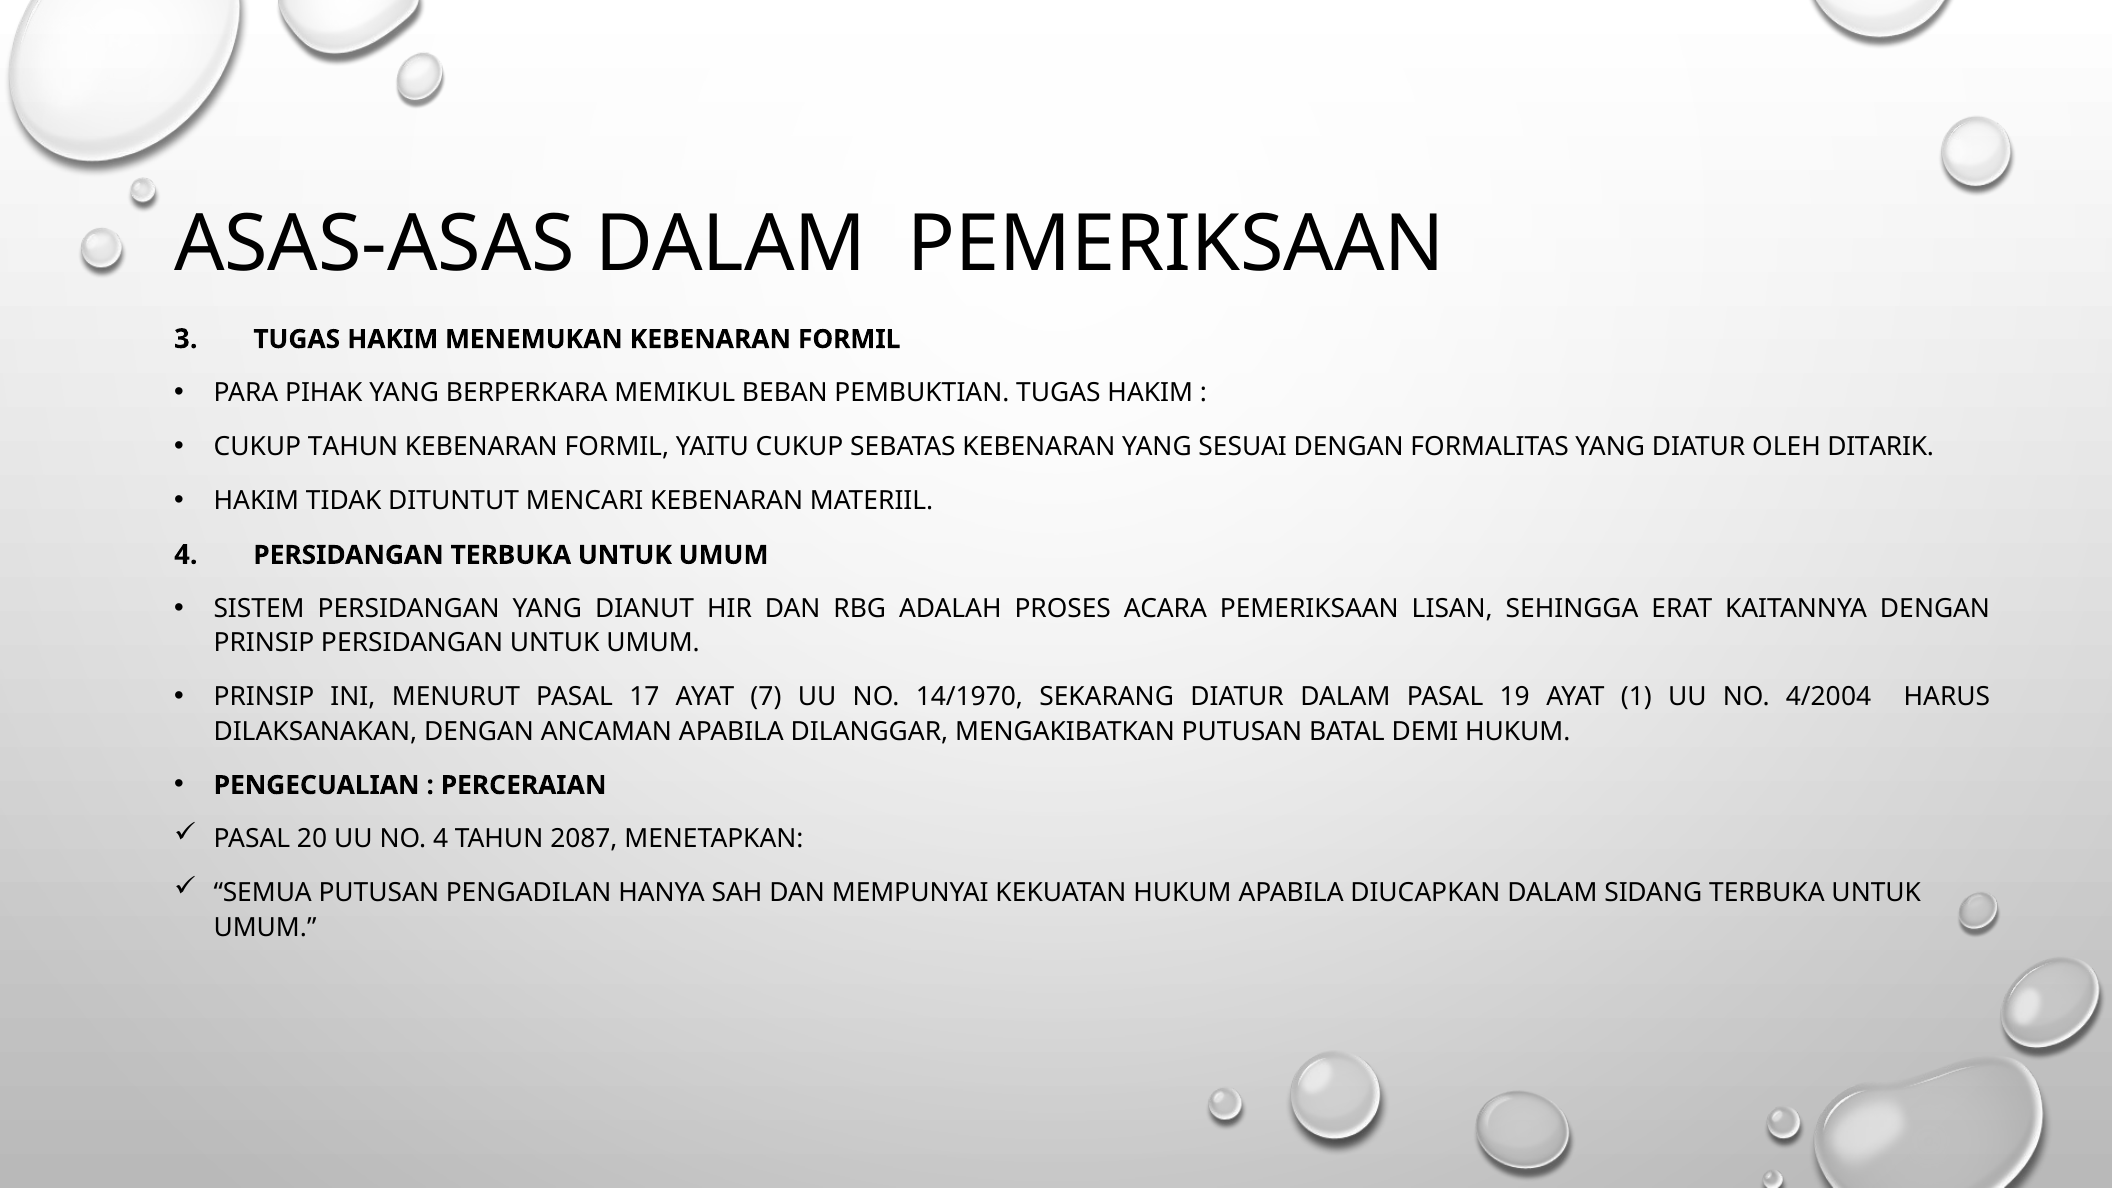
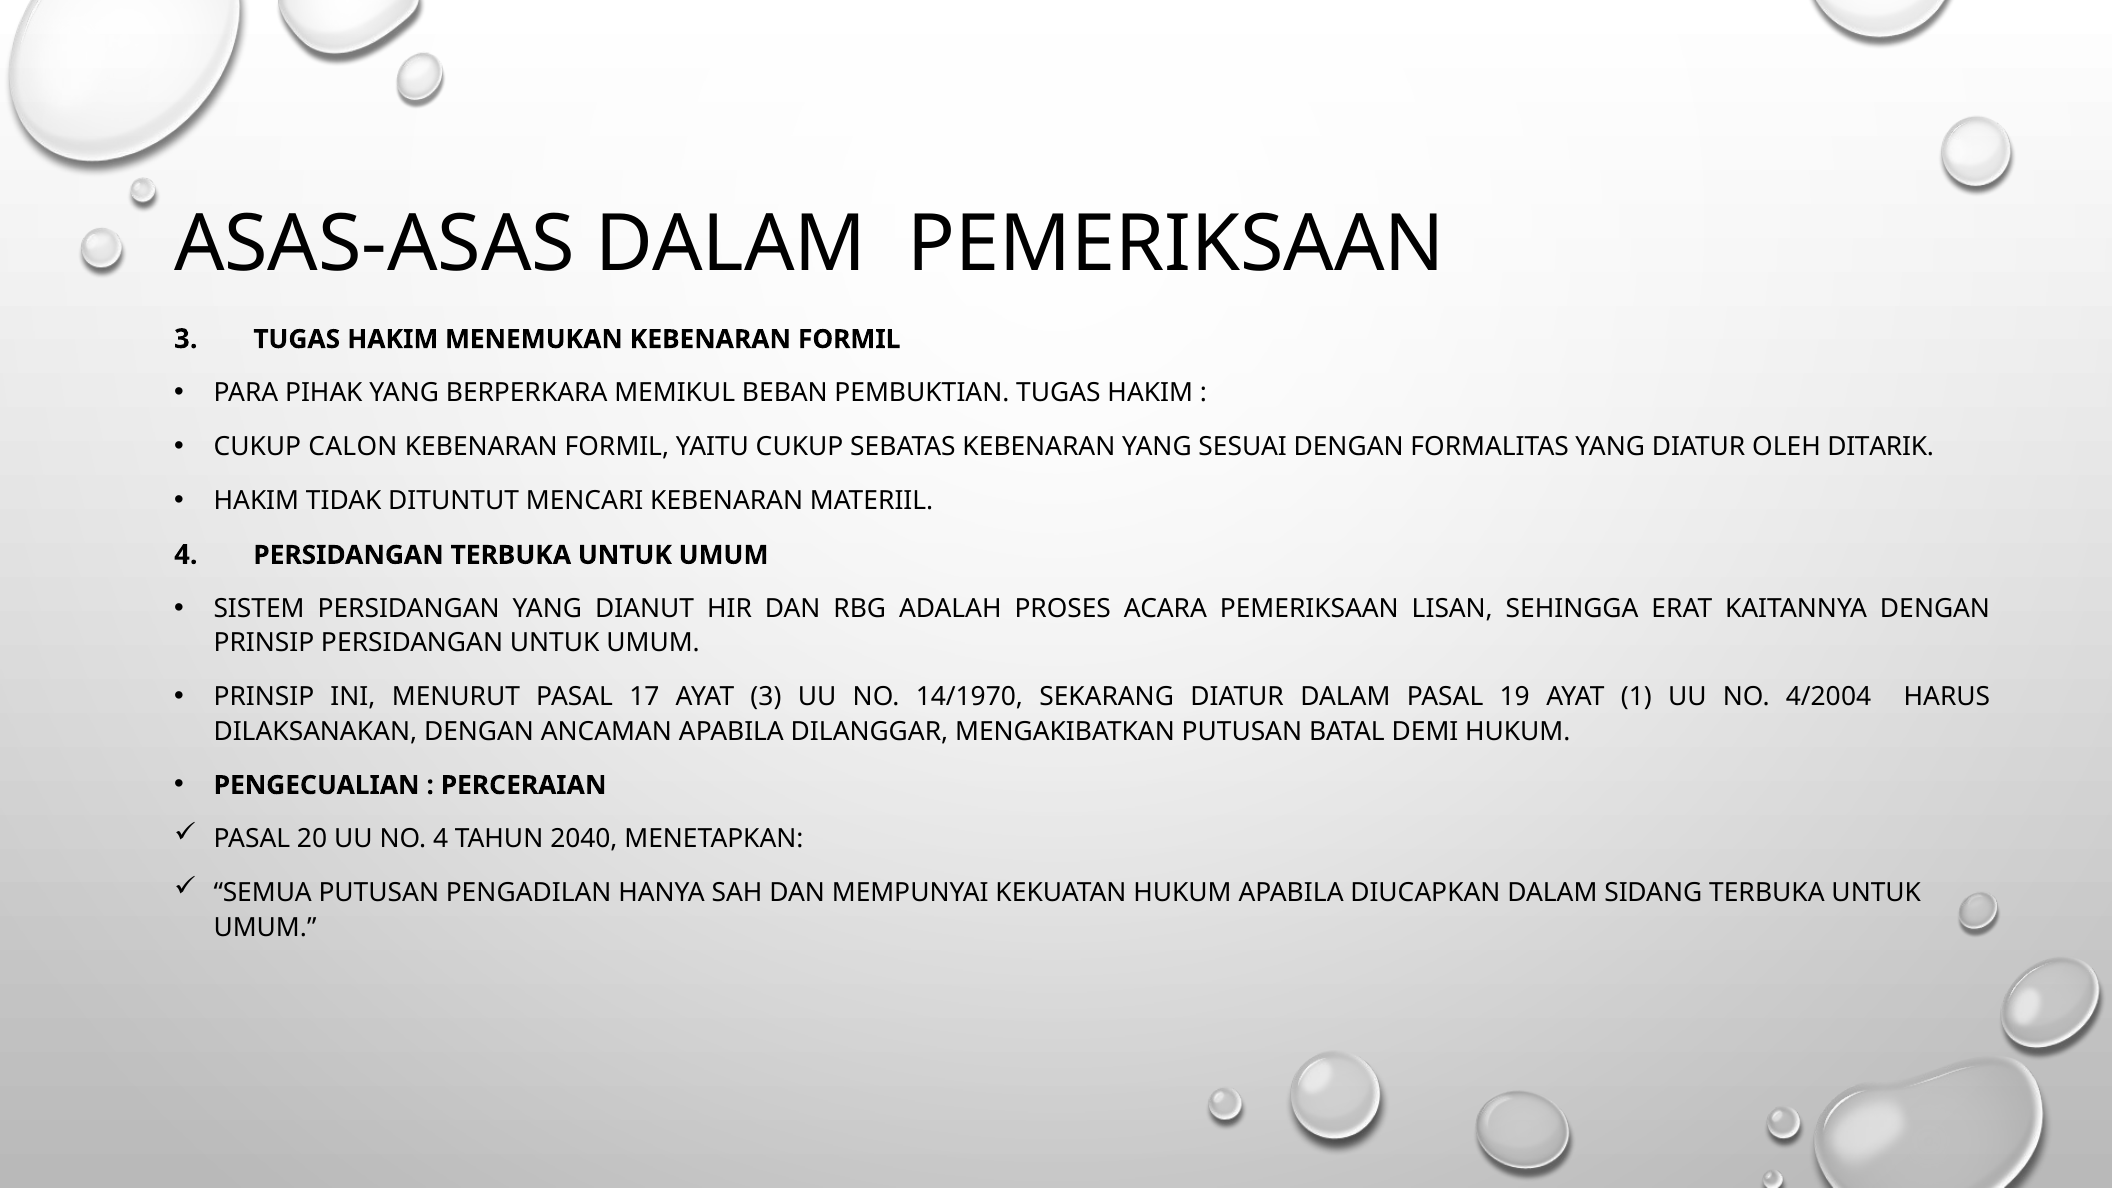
CUKUP TAHUN: TAHUN -> CALON (353, 447)
AYAT 7: 7 -> 3 (766, 697)
2087: 2087 -> 2040 (584, 839)
